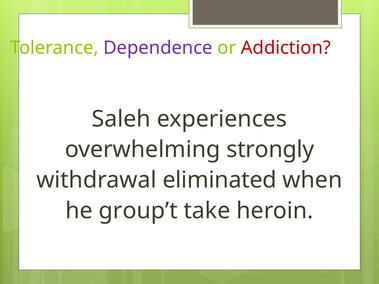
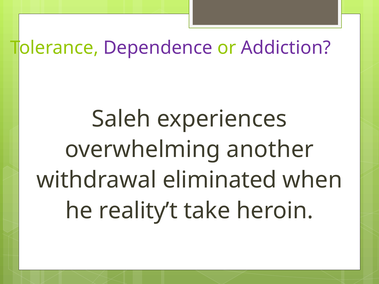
Addiction colour: red -> purple (286, 48)
strongly: strongly -> another (270, 150)
group’t: group’t -> reality’t (138, 211)
